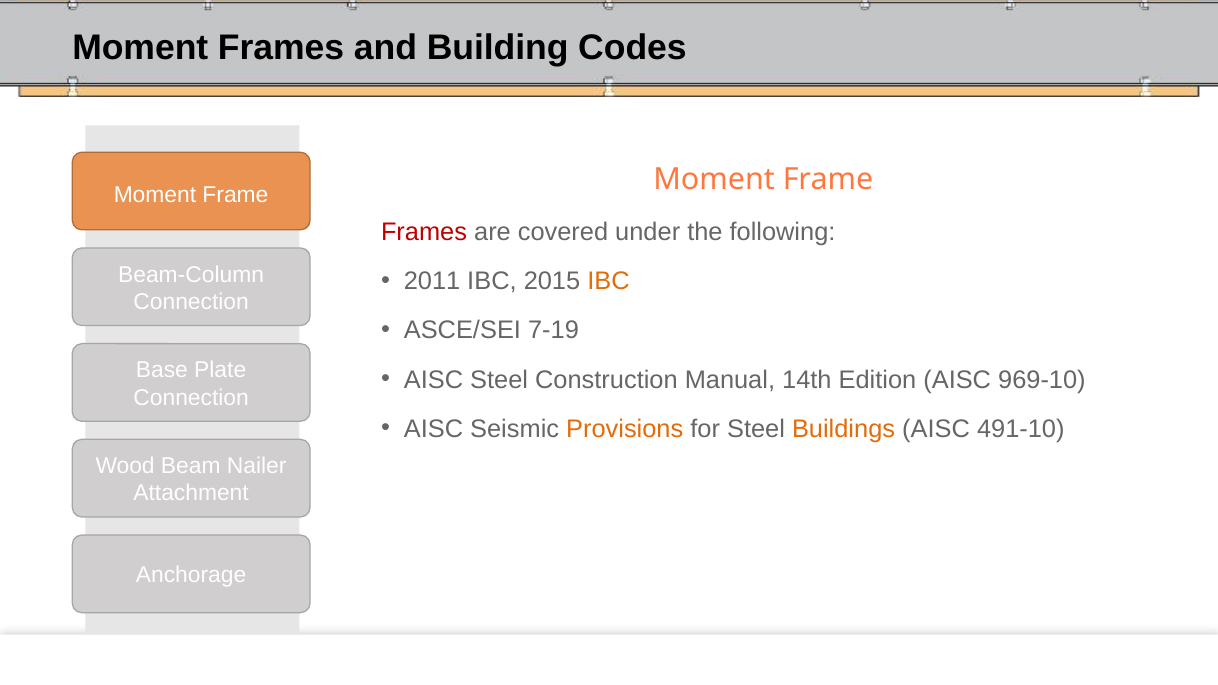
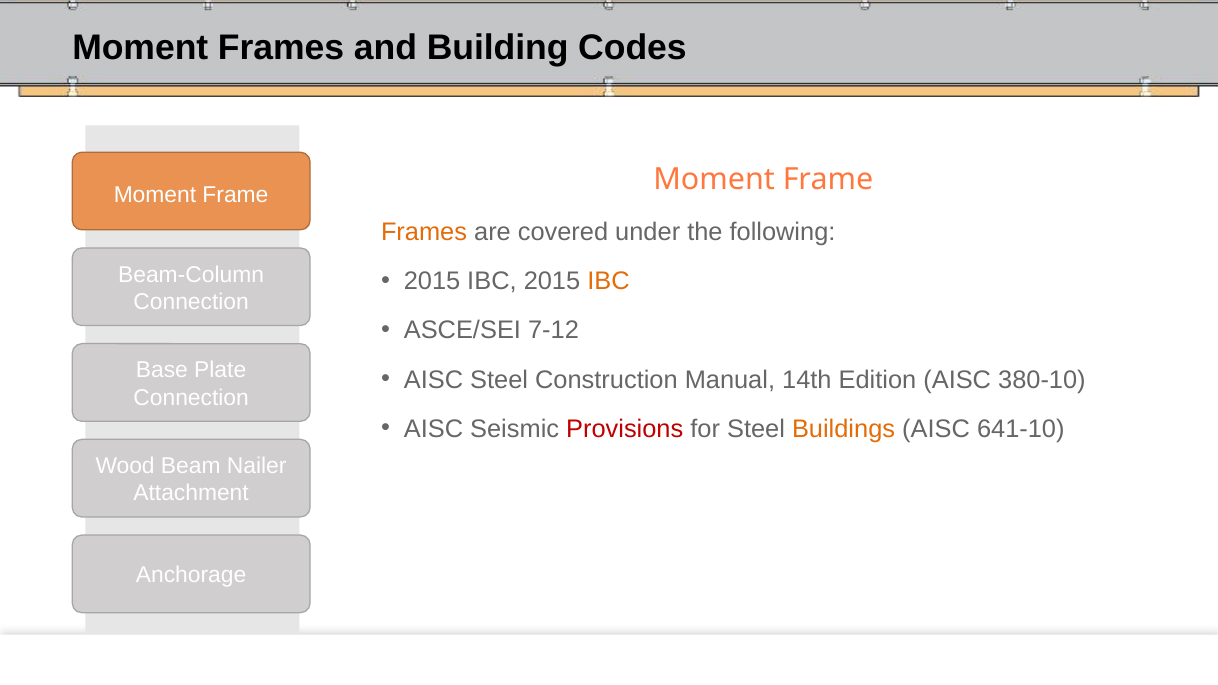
Frames colour: red -> orange (424, 232)
2011: 2011 -> 2015 (432, 281)
7-19: 7-19 -> 7-12 (553, 330)
969-10: 969-10 -> 380-10 (1042, 380)
Provisions colour: orange -> red (625, 429)
491-10: 491-10 -> 641-10 (1021, 429)
